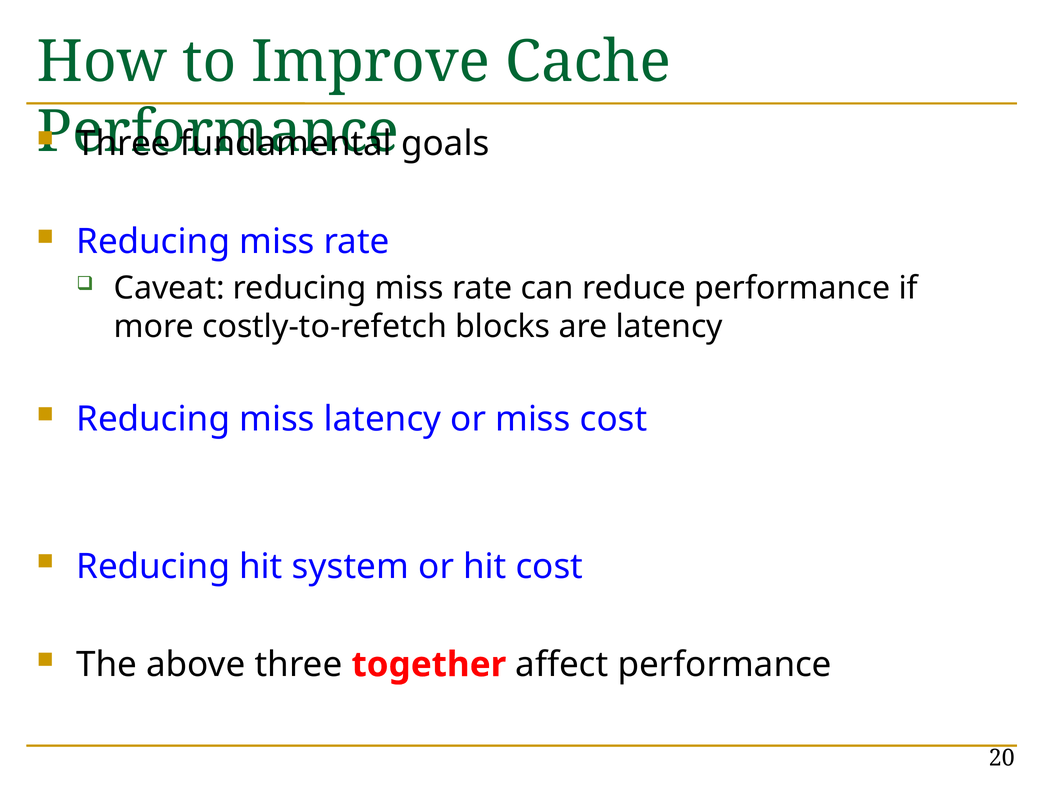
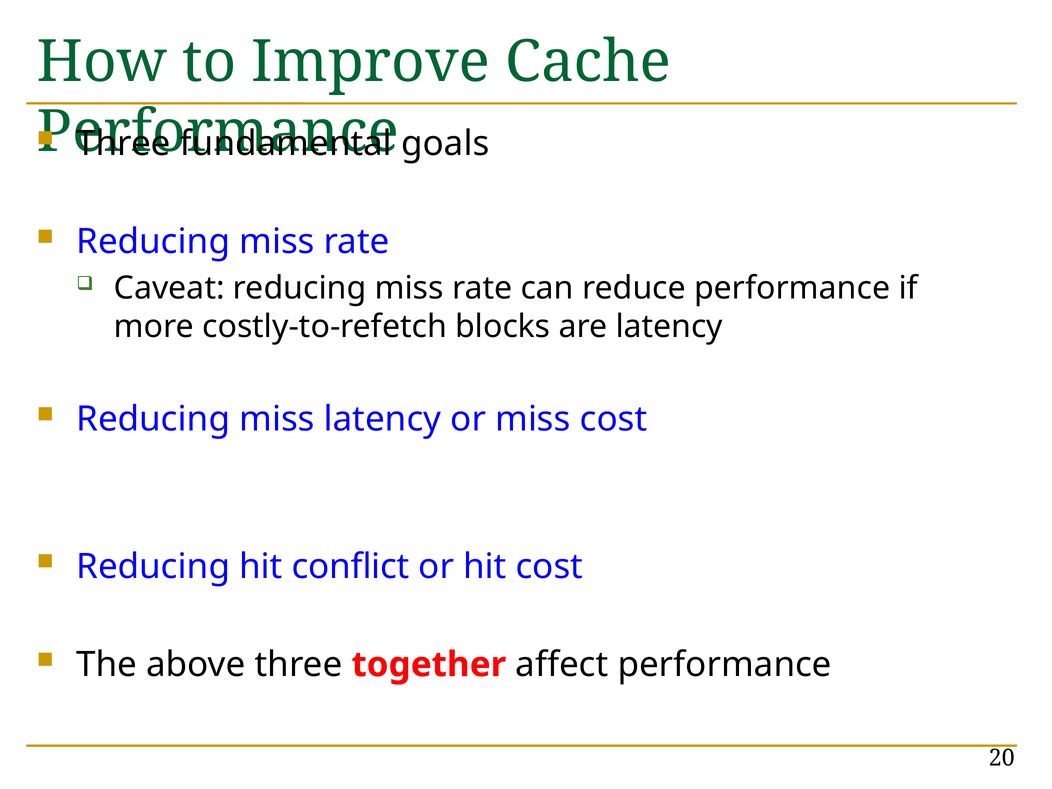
system: system -> conflict (351, 566)
